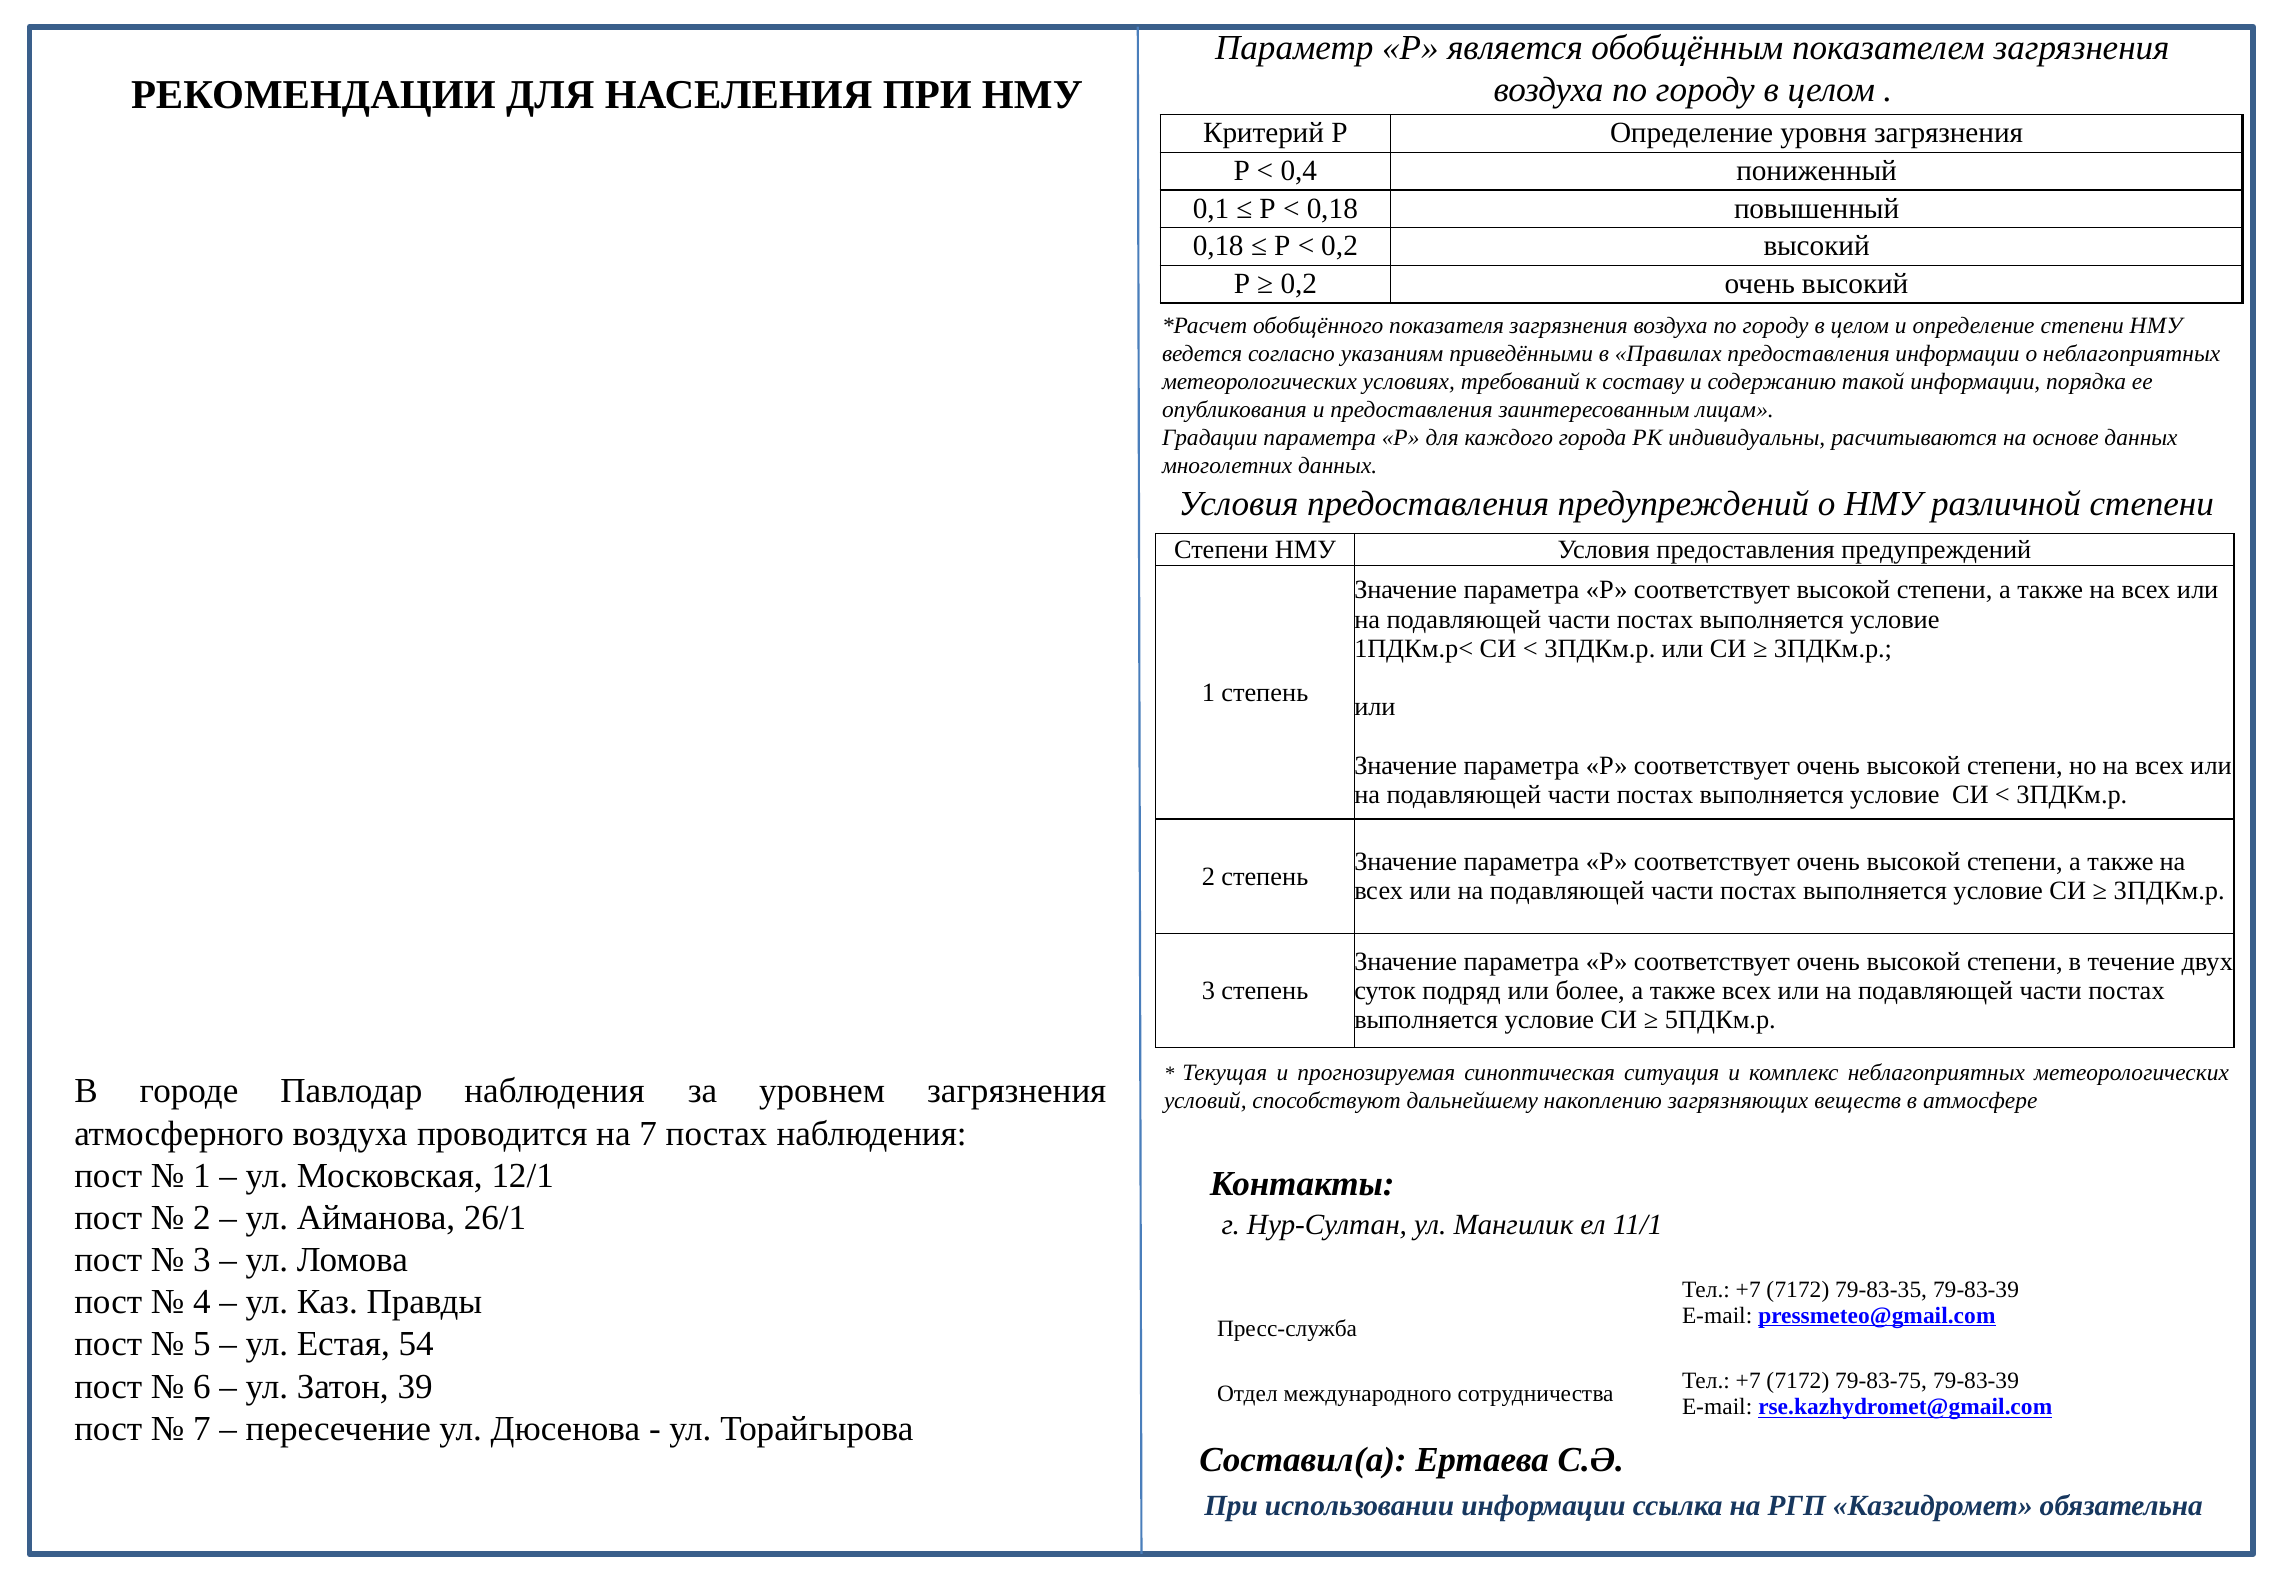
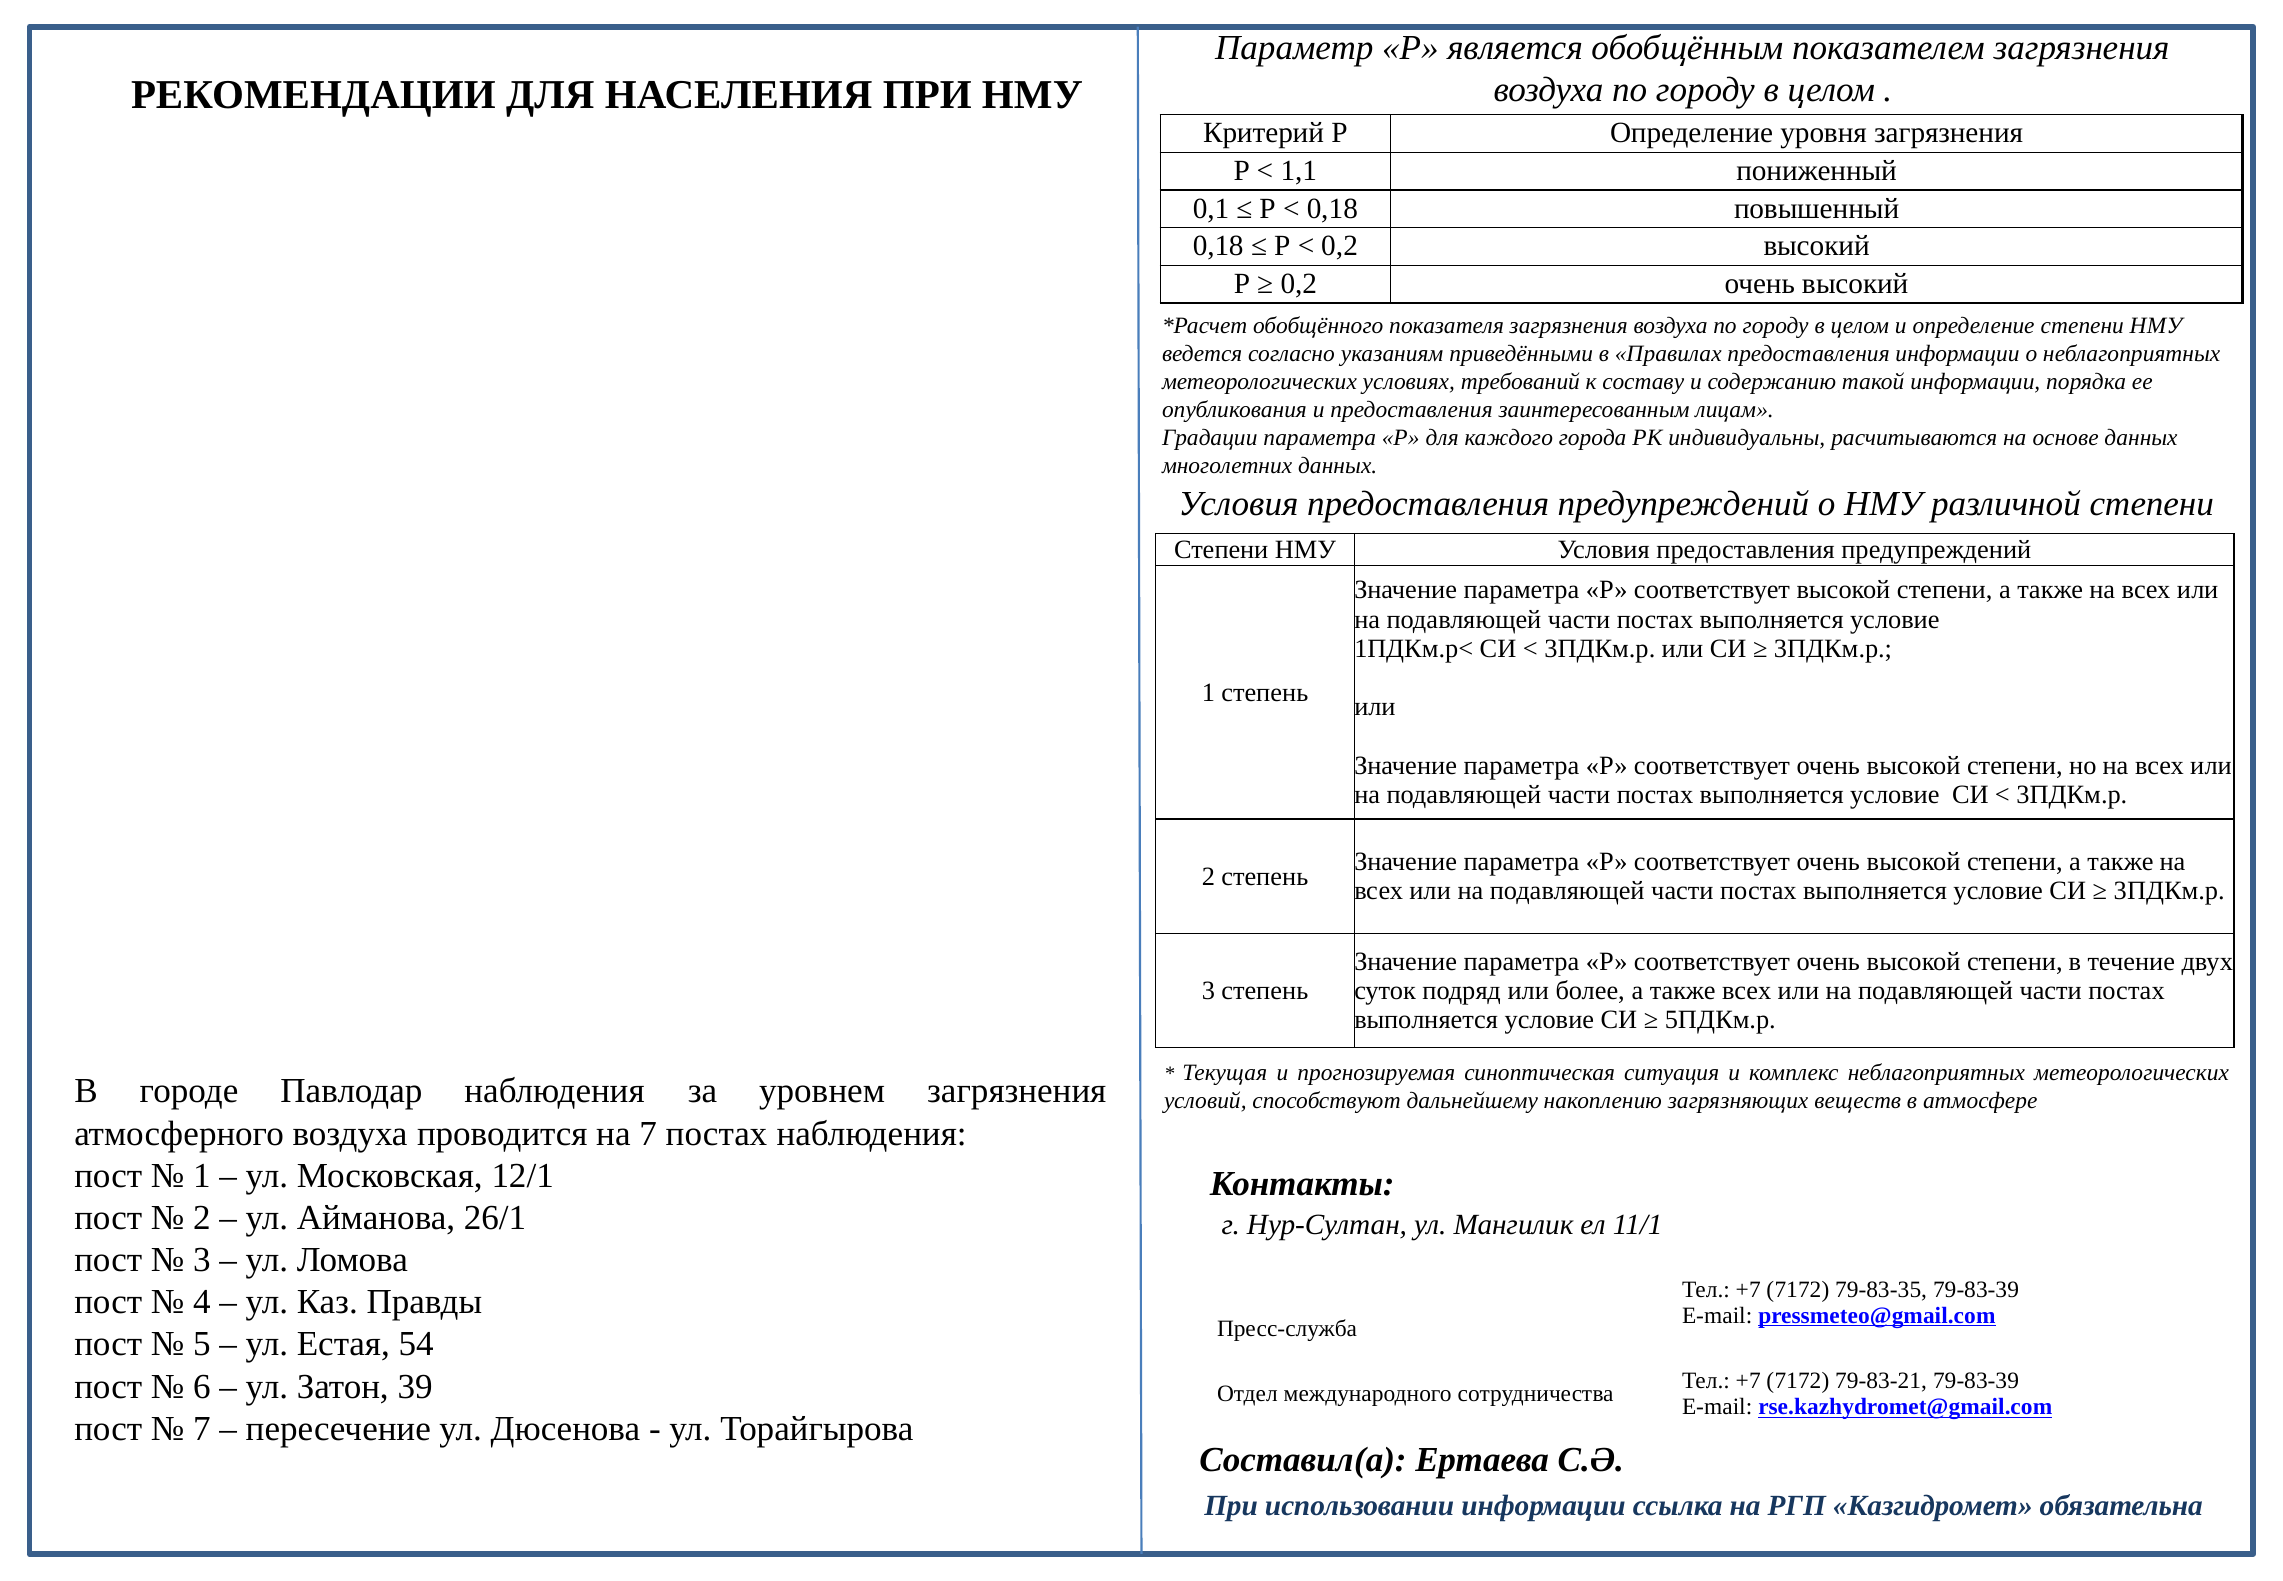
0,4: 0,4 -> 1,1 (1299, 171)
79-83-75: 79-83-75 -> 79-83-21 (1881, 1380)
